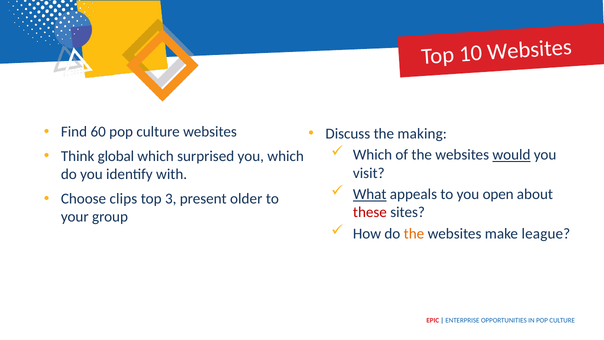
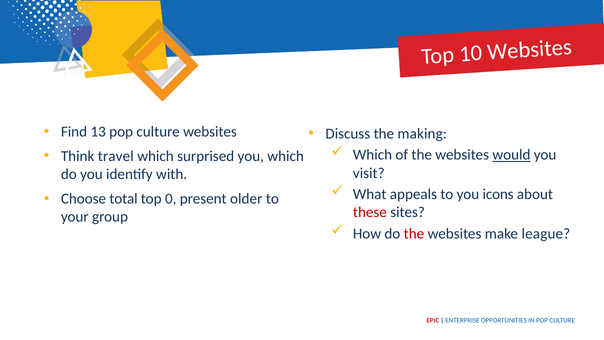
60: 60 -> 13 (98, 132)
global: global -> travel (116, 156)
What underline: present -> none (370, 194)
open: open -> icons (498, 194)
clips: clips -> total (124, 199)
3: 3 -> 0 (171, 199)
the colour: orange -> red (414, 234)
